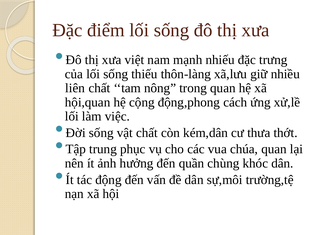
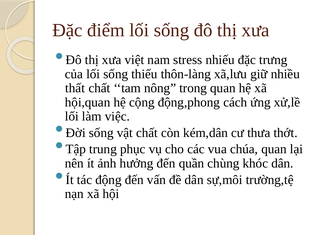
mạnh: mạnh -> stress (188, 60)
liên: liên -> thất (75, 88)
